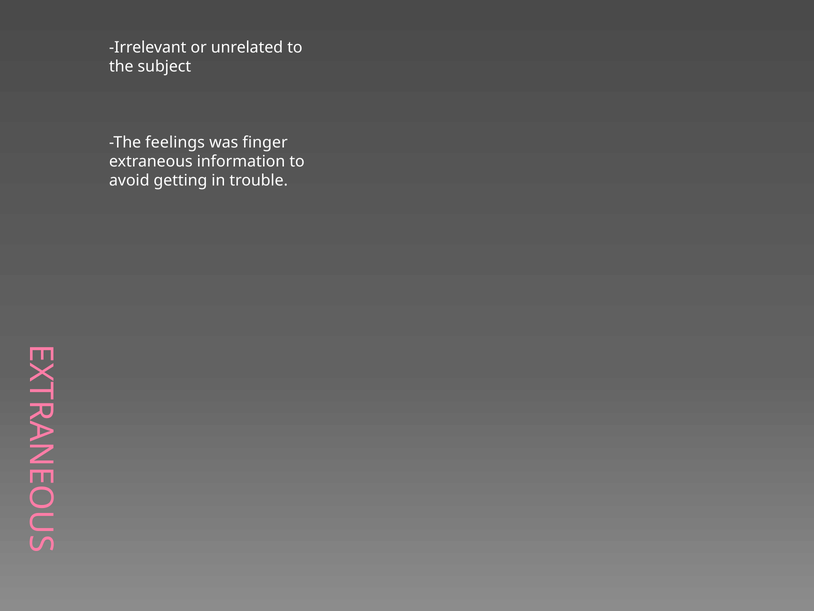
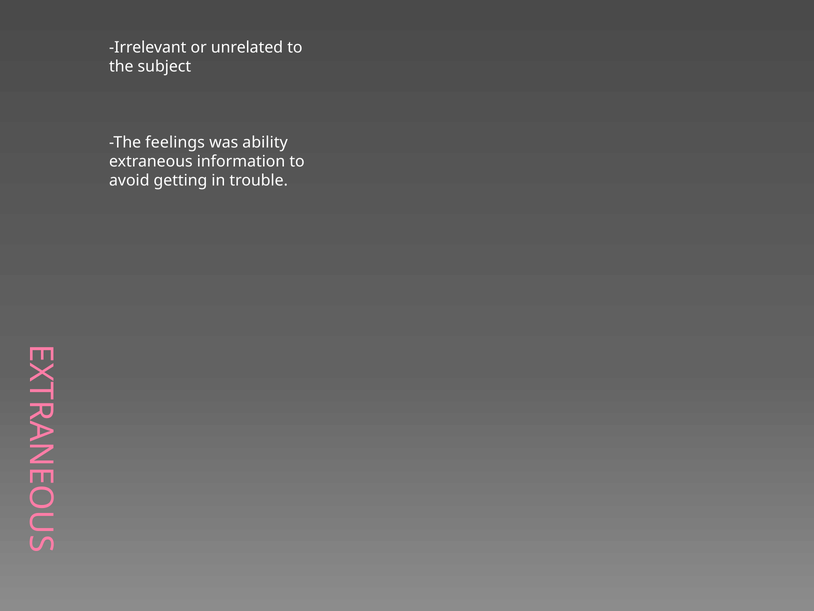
finger: finger -> ability (265, 142)
